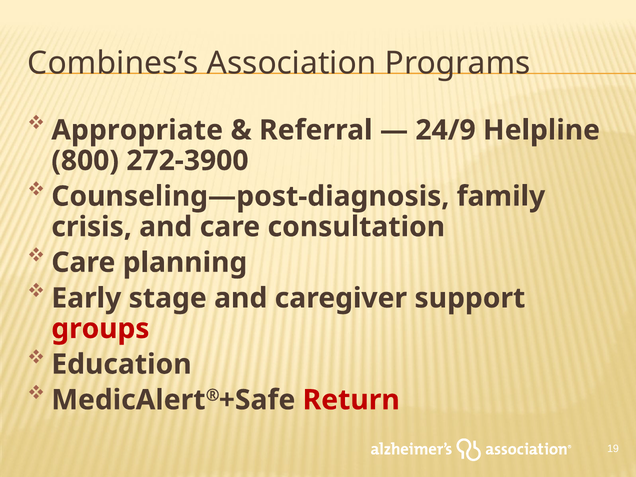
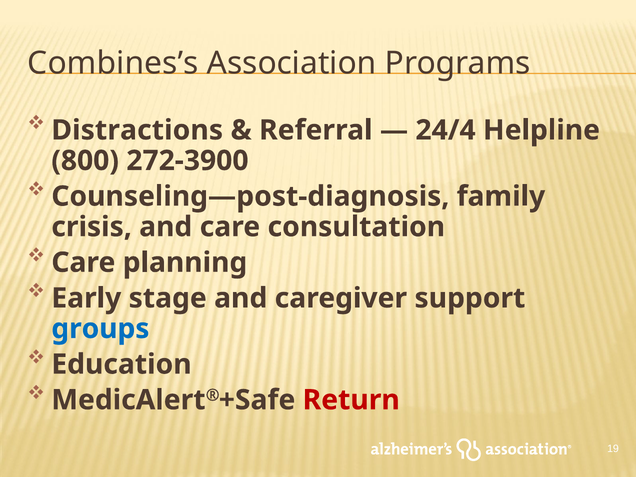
Appropriate: Appropriate -> Distractions (137, 130)
24/9: 24/9 -> 24/4 (446, 130)
groups colour: red -> blue (100, 329)
